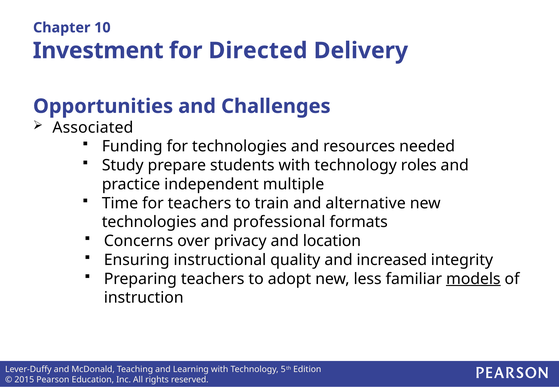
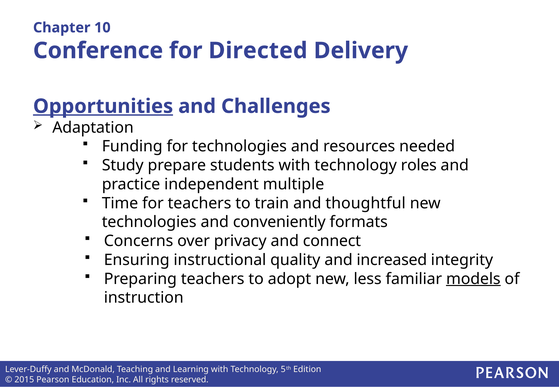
Investment: Investment -> Conference (98, 51)
Opportunities underline: none -> present (103, 106)
Associated: Associated -> Adaptation (93, 127)
alternative: alternative -> thoughtful (366, 203)
professional: professional -> conveniently (279, 222)
location: location -> connect (332, 241)
